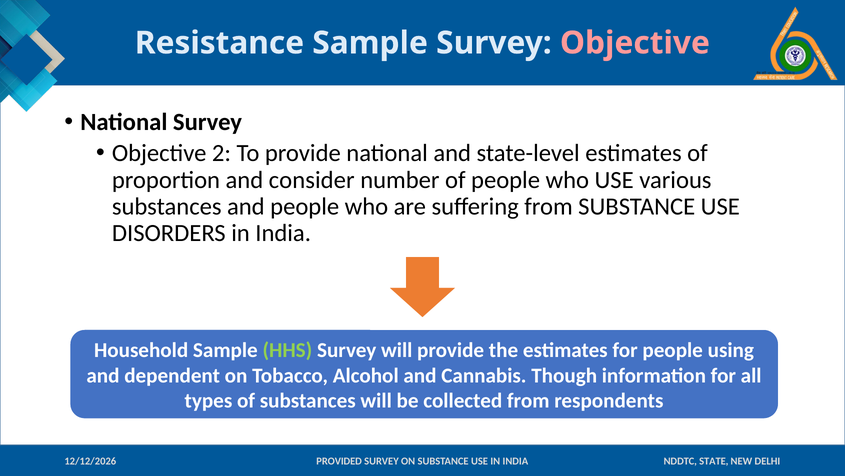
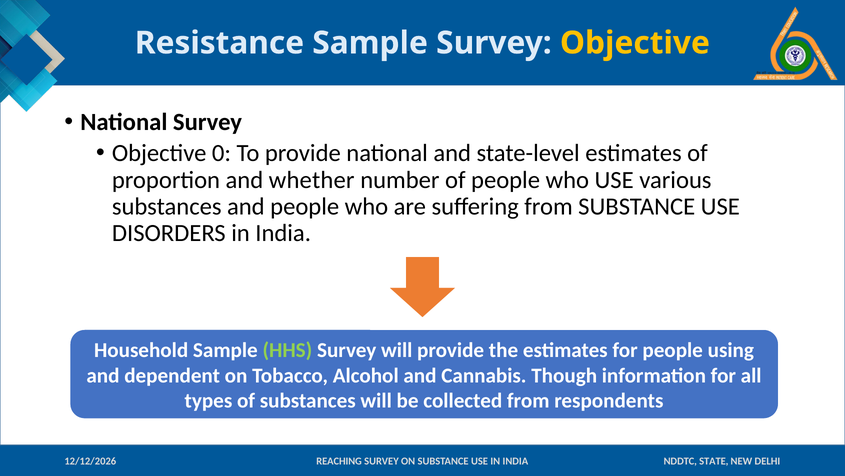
Objective colour: pink -> yellow (635, 43)
2: 2 -> 0 (222, 153)
consider: consider -> whether (312, 180)
PROVIDED: PROVIDED -> REACHING (339, 461)
